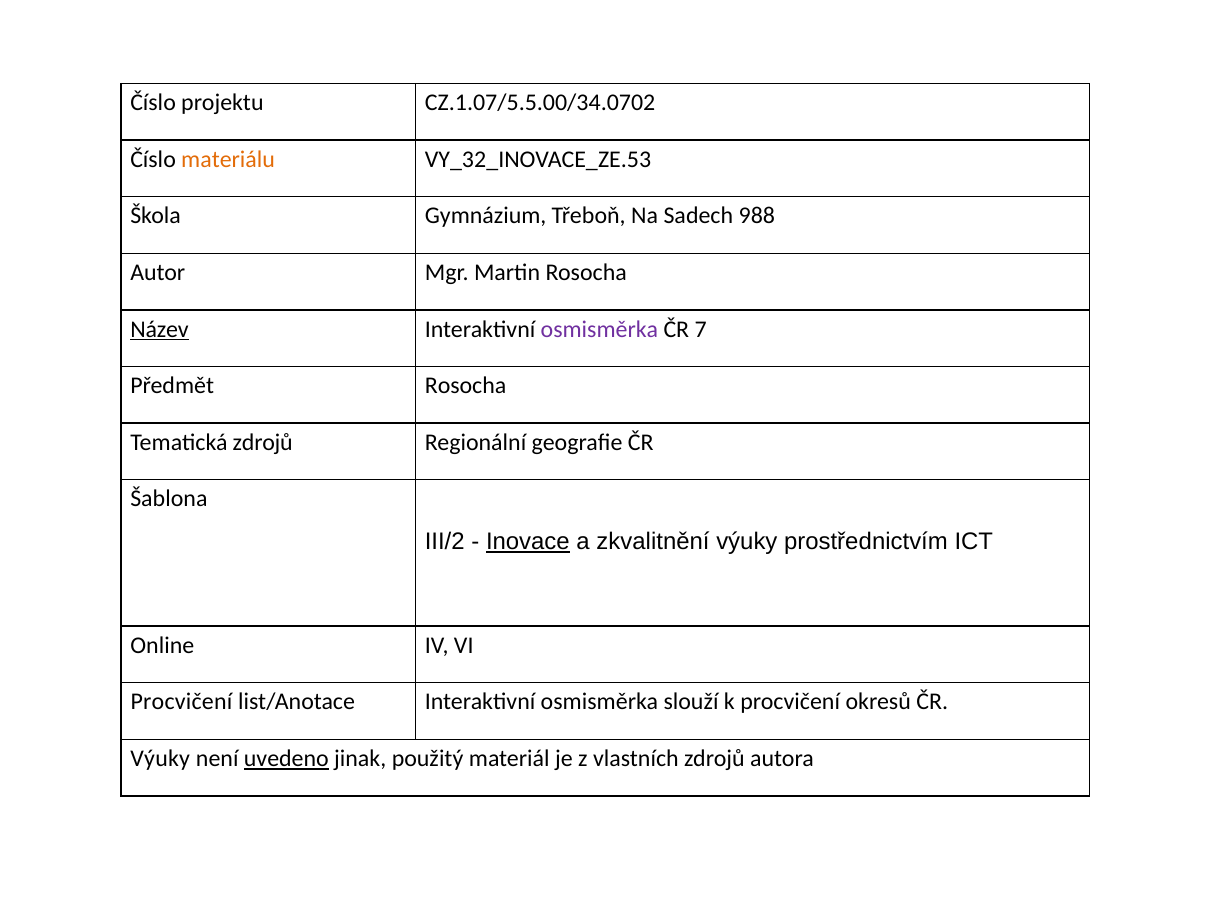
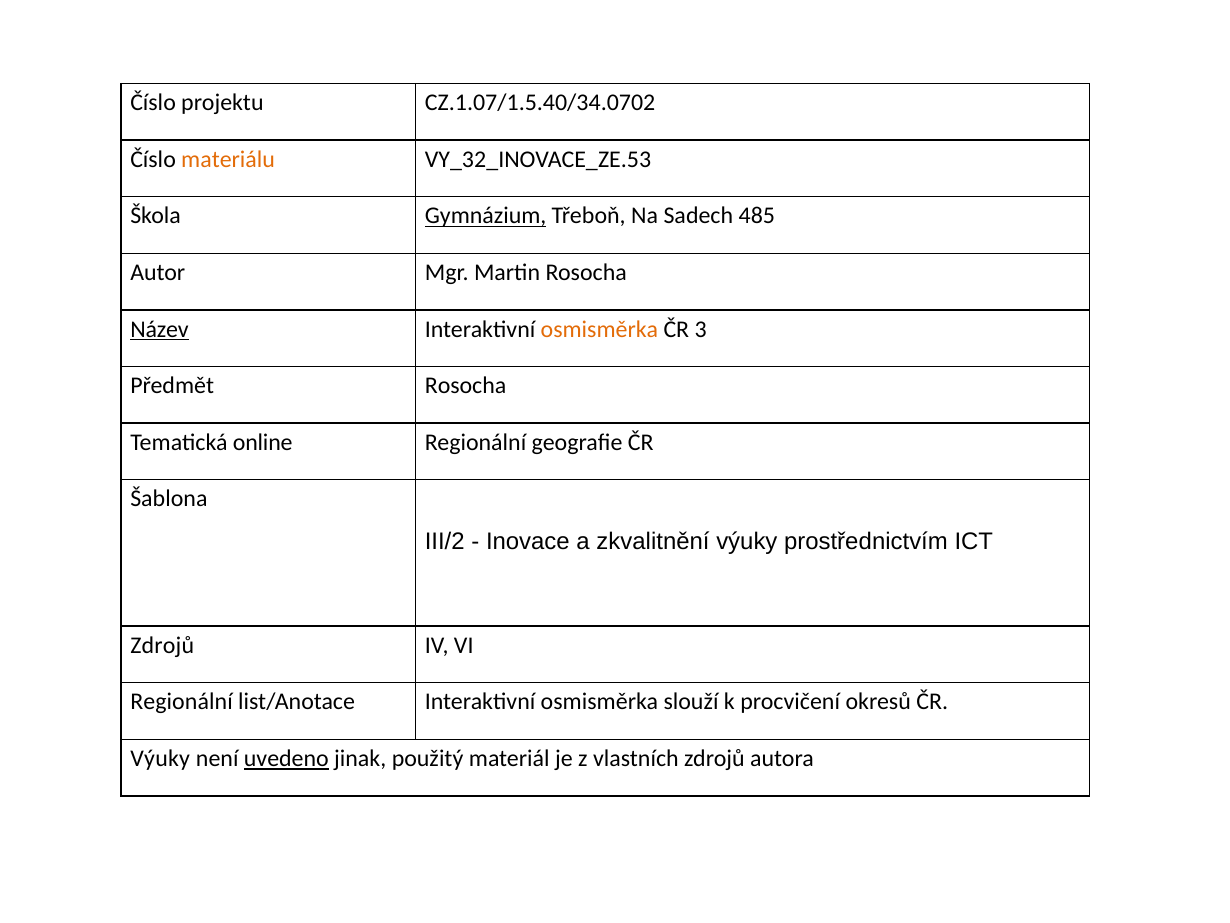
CZ.1.07/5.5.00/34.0702: CZ.1.07/5.5.00/34.0702 -> CZ.1.07/1.5.40/34.0702 (540, 103)
Gymnázium underline: none -> present (486, 216)
988: 988 -> 485 (757, 216)
osmisměrka colour: purple -> orange (599, 329)
7: 7 -> 3 (701, 329)
Tematická zdrojů: zdrojů -> online (263, 442)
Inovace underline: present -> none (528, 541)
Online: Online -> Zdrojů (162, 645)
Procvičení: Procvičení -> Regionální (181, 702)
